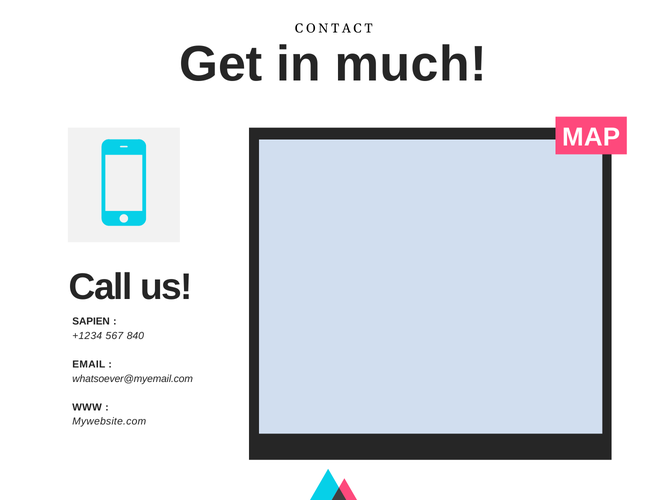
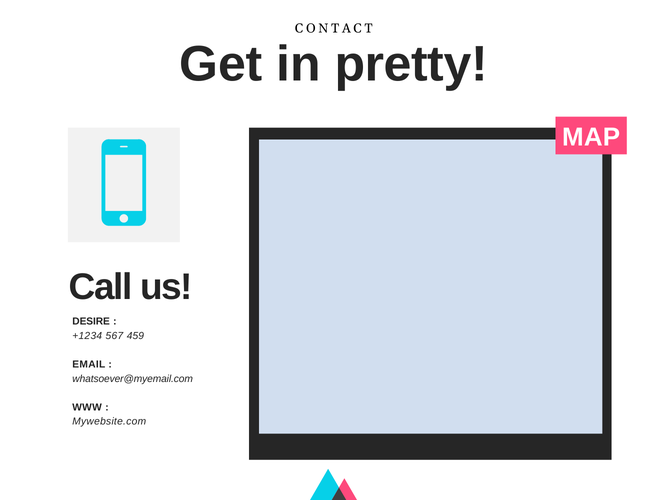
much: much -> pretty (411, 64)
SAPIEN: SAPIEN -> DESIRE (91, 322)
840: 840 -> 459 (135, 336)
